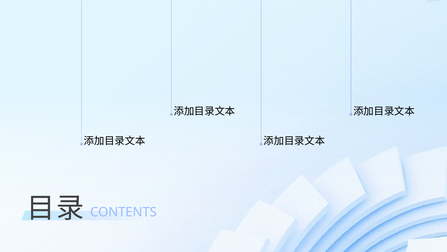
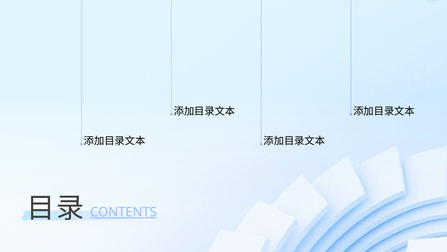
CONTENTS underline: none -> present (123, 212)
